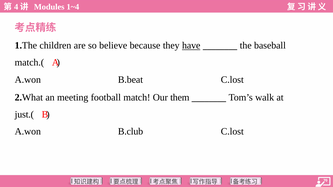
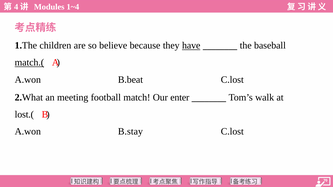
match.( underline: none -> present (29, 63)
them: them -> enter (180, 98)
just.(: just.( -> lost.( (24, 115)
B.club: B.club -> B.stay (130, 132)
